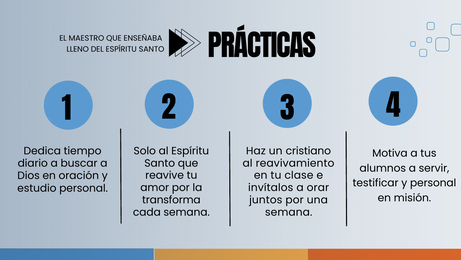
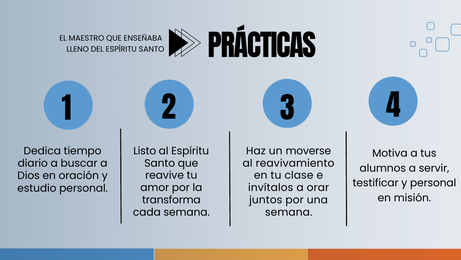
Solo: Solo -> Listo (145, 150)
cristiano: cristiano -> moverse (308, 150)
